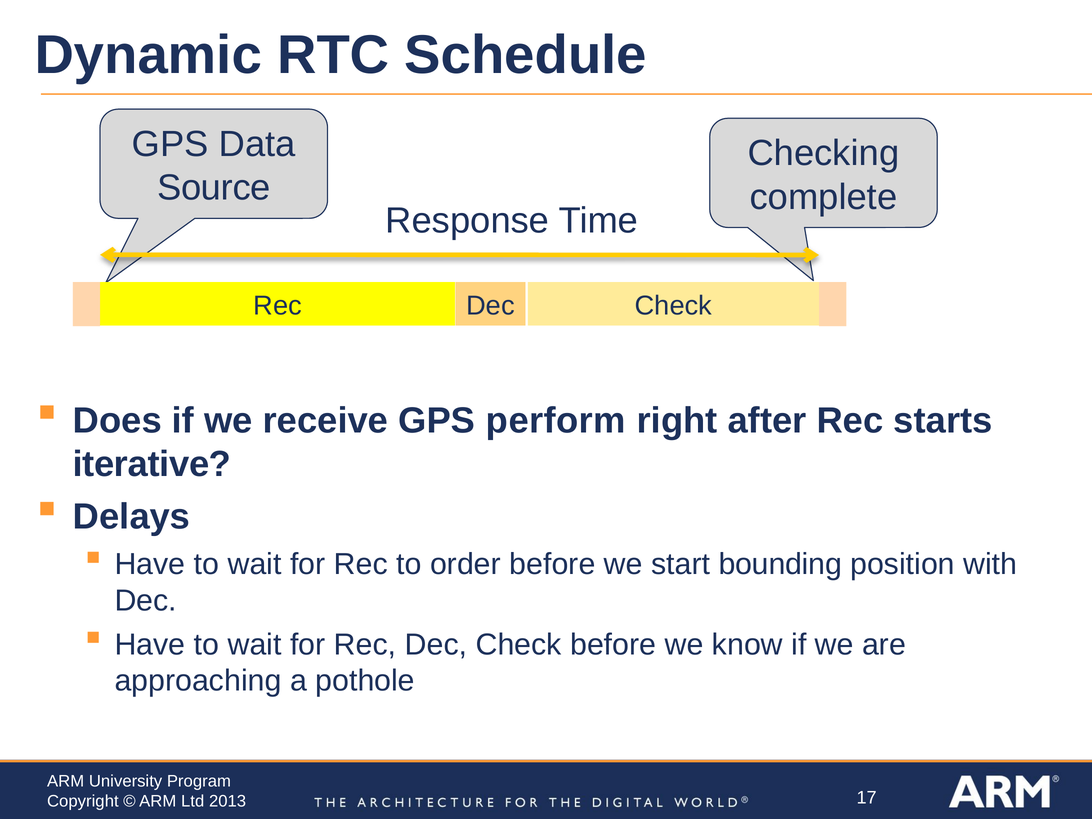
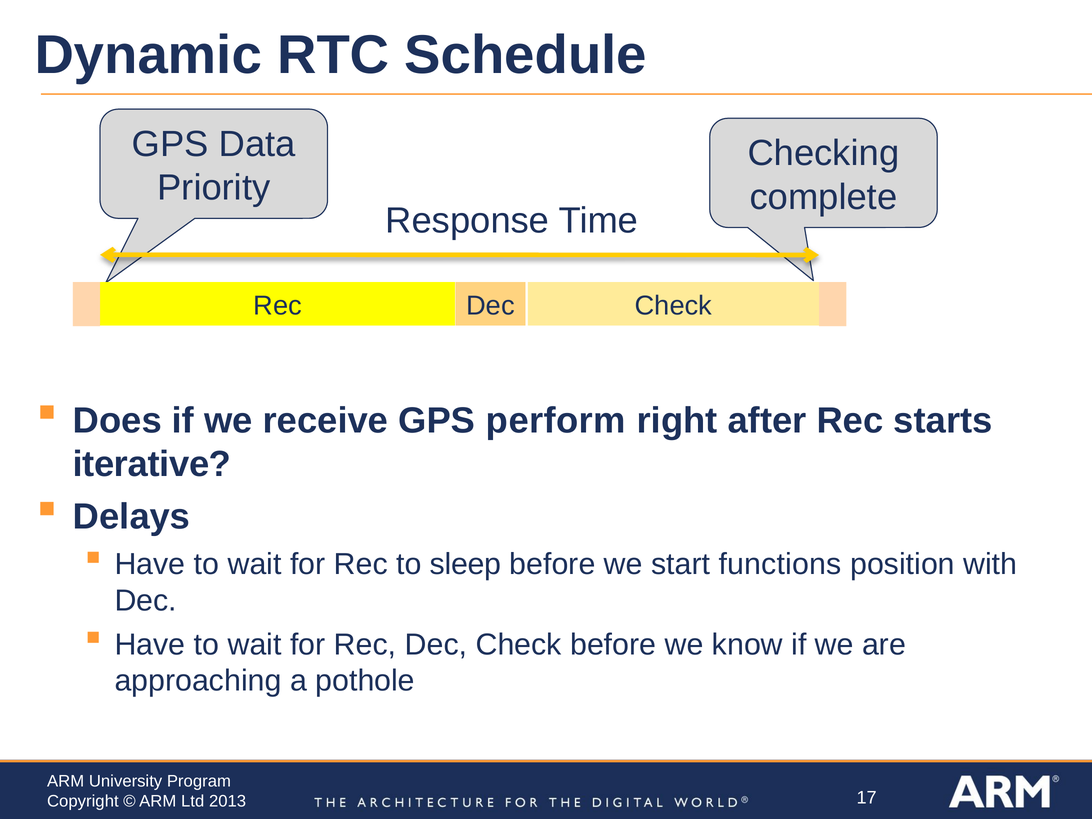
Source: Source -> Priority (214, 188)
order: order -> sleep (466, 564)
bounding: bounding -> functions (780, 564)
